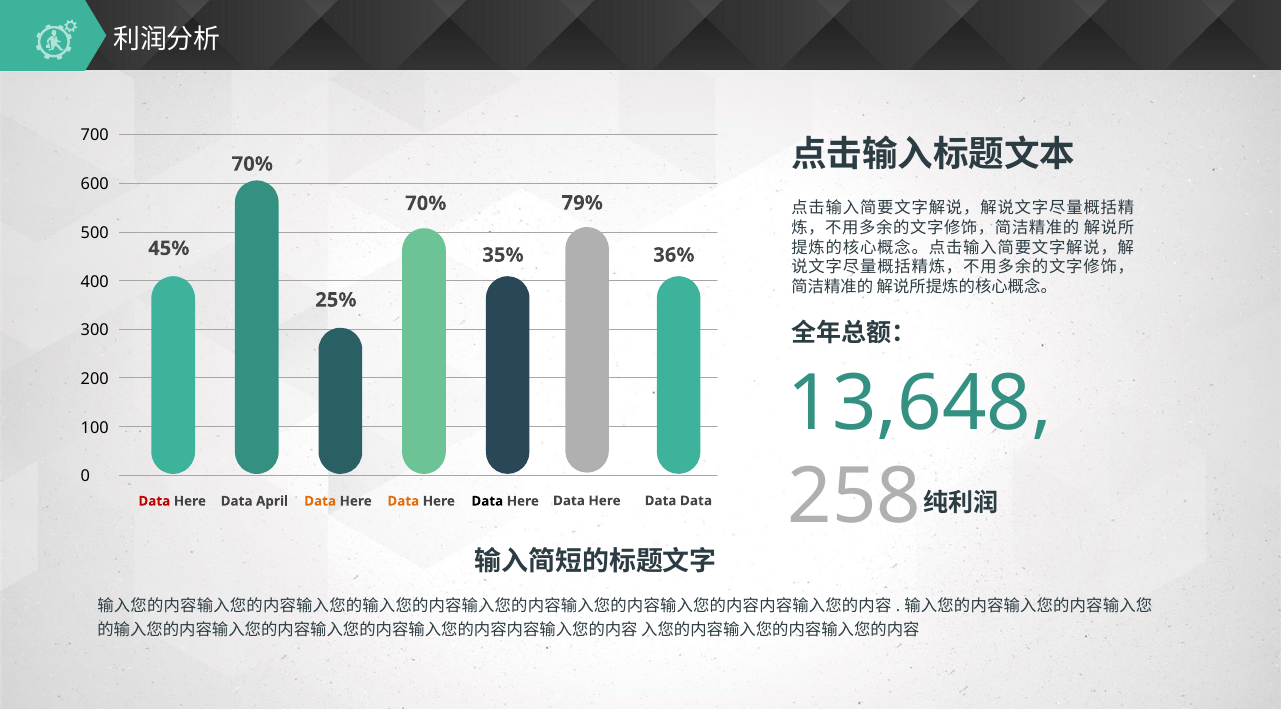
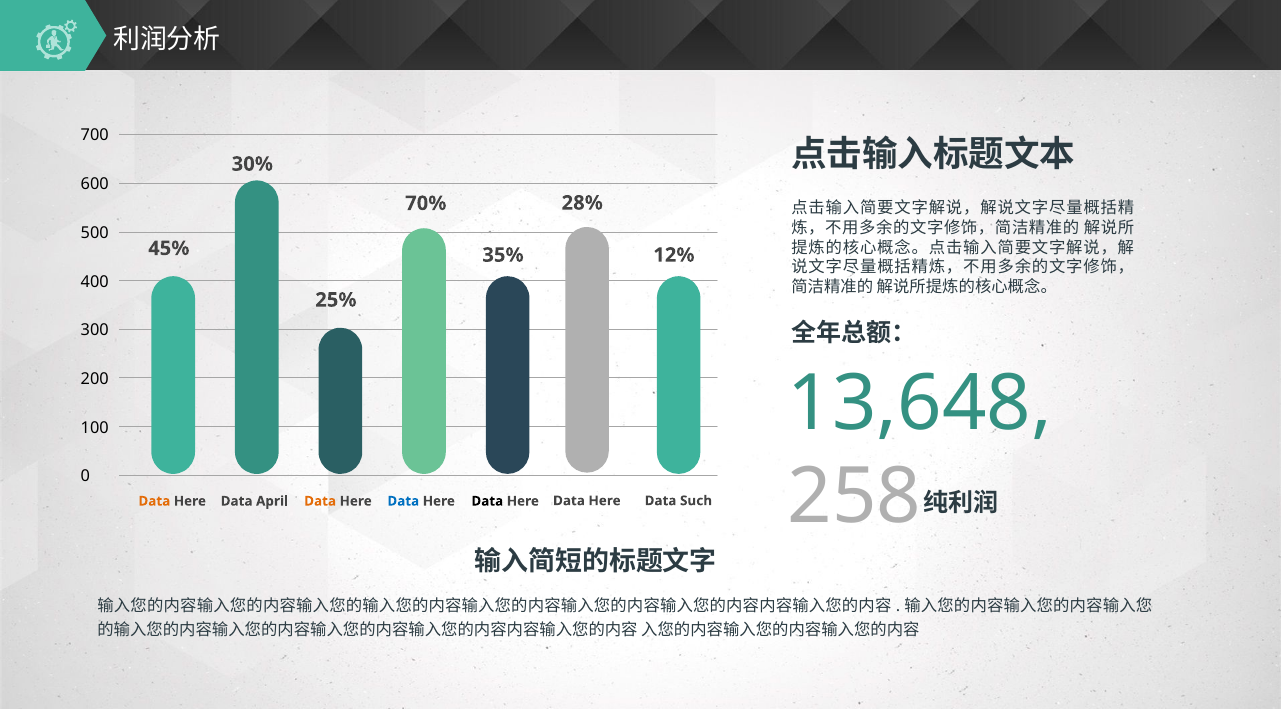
70%: 70% -> 30% (252, 164)
79%: 79% -> 28% (582, 203)
36%: 36% -> 12% (674, 255)
Data Data: Data -> Such (696, 500)
Data colour: red -> orange (154, 501)
Data colour: orange -> blue (403, 501)
